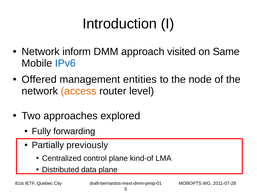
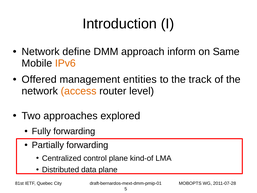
inform: inform -> define (77, 52)
visited: visited -> inform (181, 52)
IPv6 colour: blue -> orange (65, 63)
node: node -> track (200, 79)
Partially previously: previously -> forwarding (87, 145)
